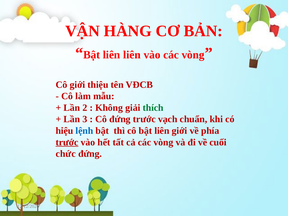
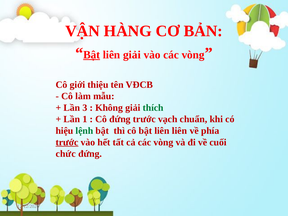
Bật underline: none -> present (92, 55)
liên liên: liên -> giải (132, 55)
2: 2 -> 3 (85, 108)
3: 3 -> 1 (85, 119)
lệnh colour: blue -> green (84, 131)
liên giới: giới -> liên (179, 131)
